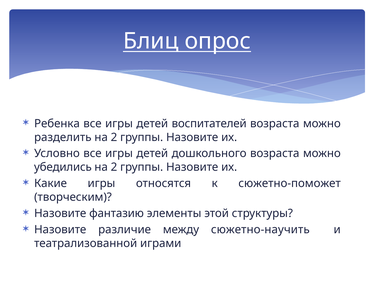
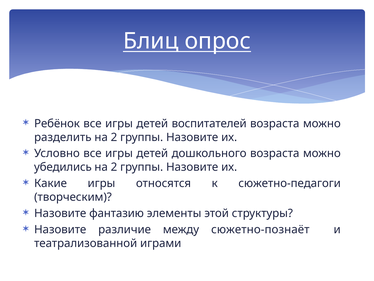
Ребенка: Ребенка -> Ребёнок (57, 123)
сюжетно-поможет: сюжетно-поможет -> сюжетно-педагоги (290, 183)
сюжетно-научить: сюжетно-научить -> сюжетно-познаёт (260, 229)
